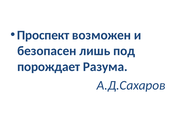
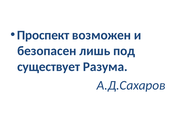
порождает: порождает -> существует (49, 67)
